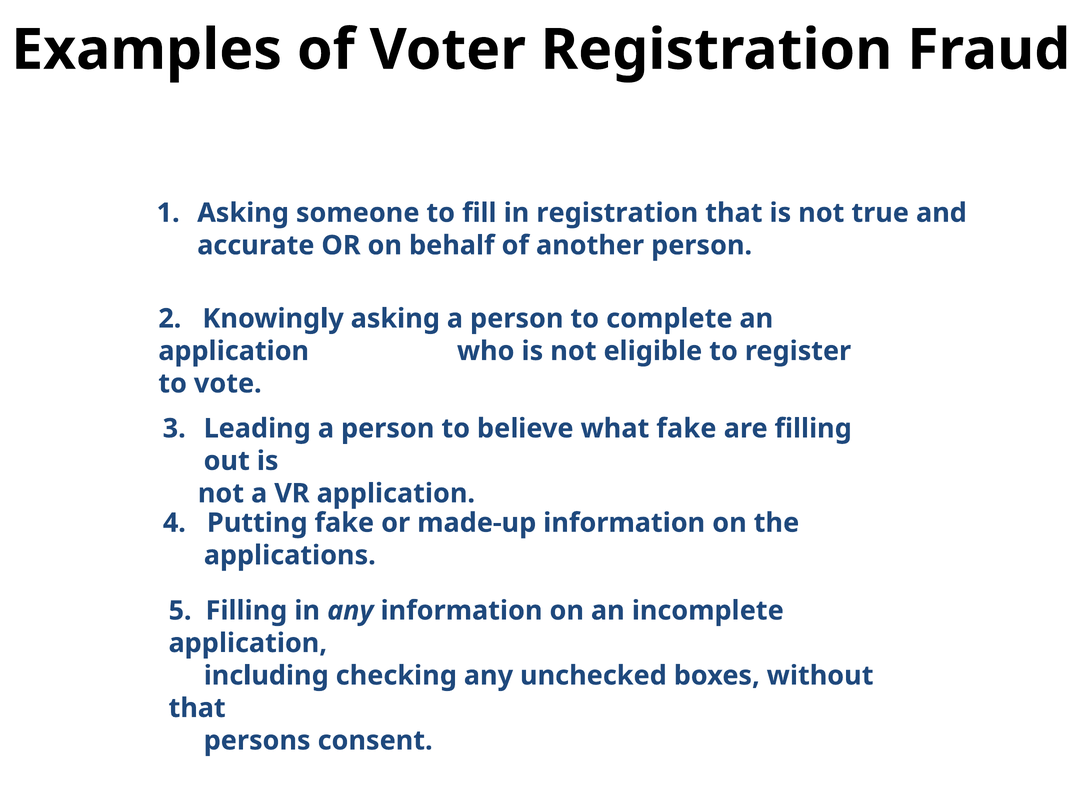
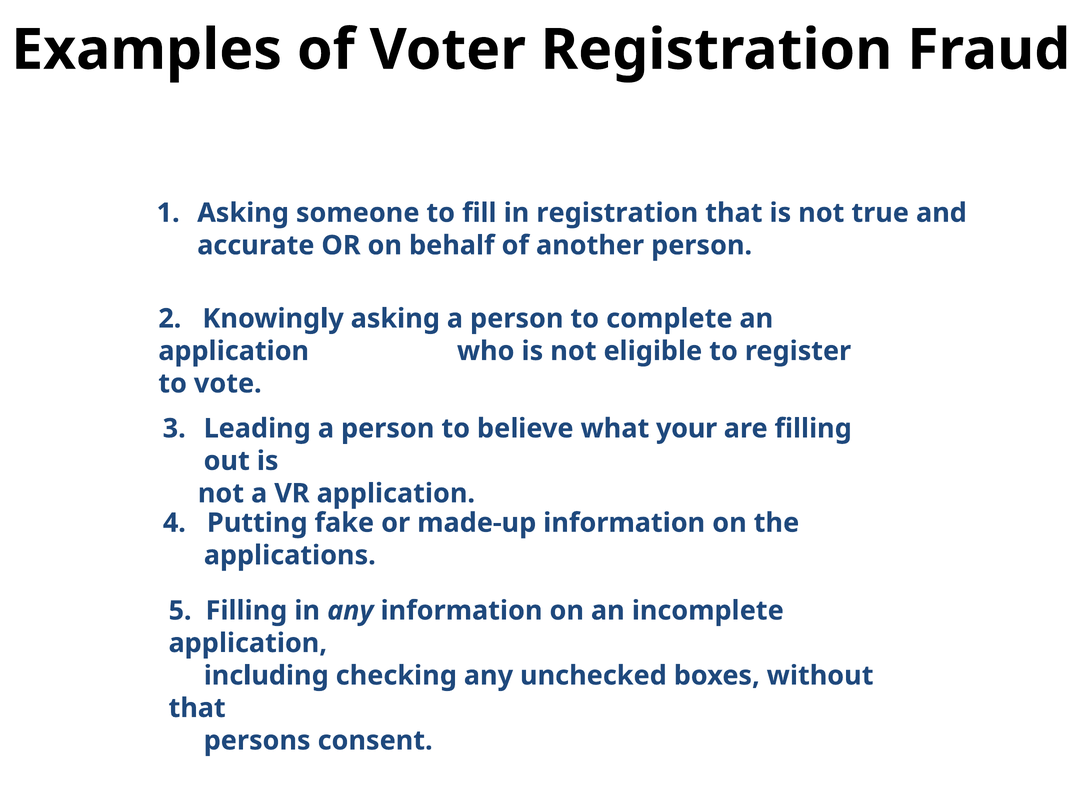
what fake: fake -> your (687, 428)
